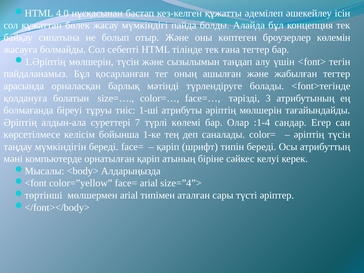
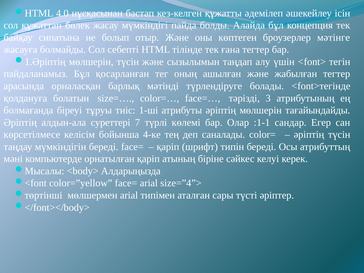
көлемін: көлемін -> мәтінге (334, 37)
:1-4: :1-4 -> :1-1 (262, 122)
1-ке: 1-ке -> 4-ке (152, 135)
